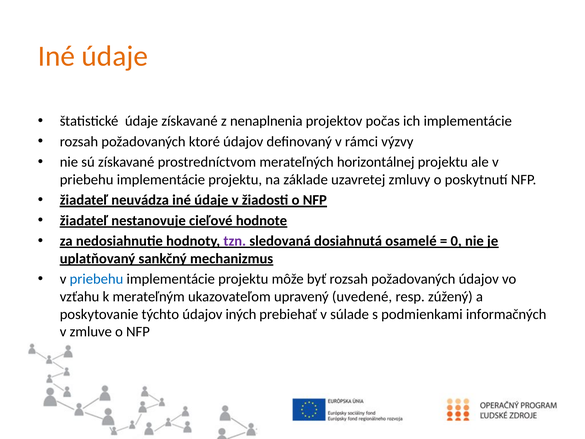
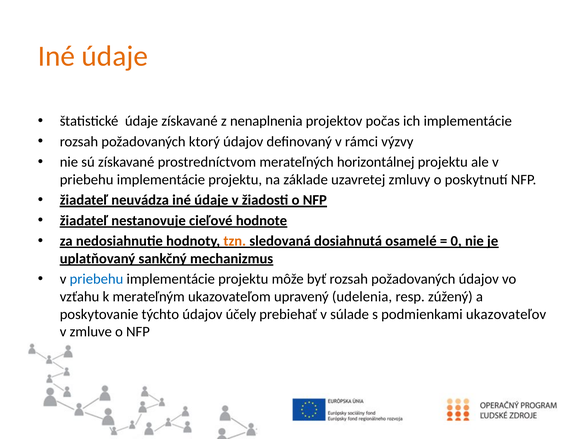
ktoré: ktoré -> ktorý (204, 141)
tzn colour: purple -> orange (235, 241)
uvedené: uvedené -> udelenia (362, 296)
iných: iných -> účely (241, 314)
informačných: informačných -> ukazovateľov (506, 314)
